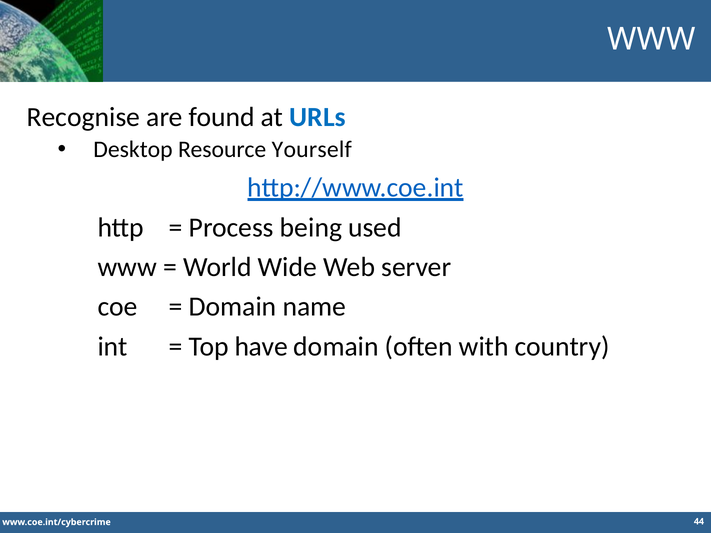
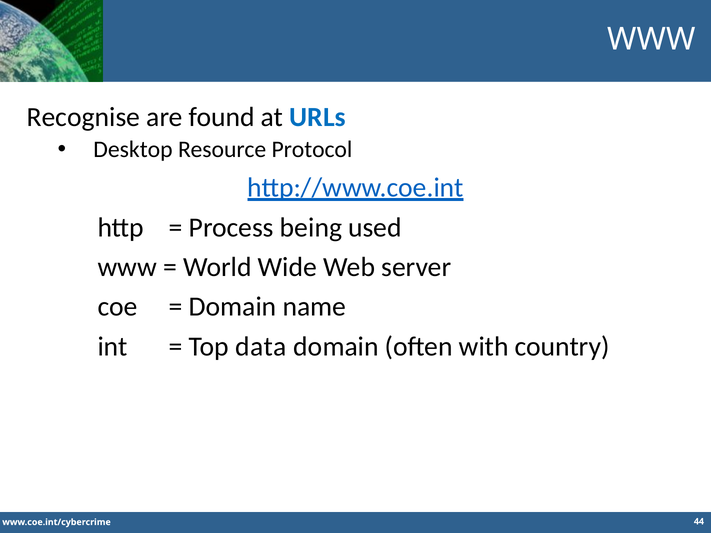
Yourself: Yourself -> Protocol (312, 150)
have: have -> data (261, 347)
